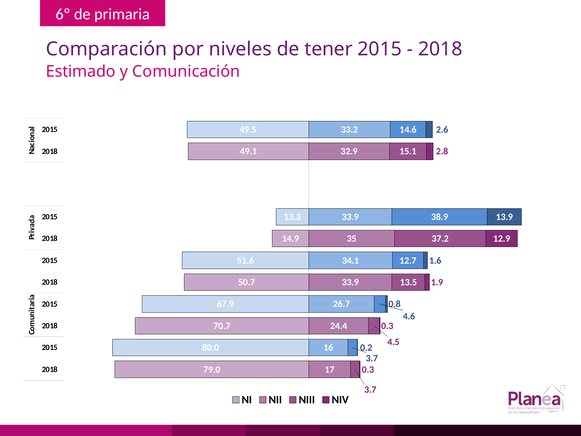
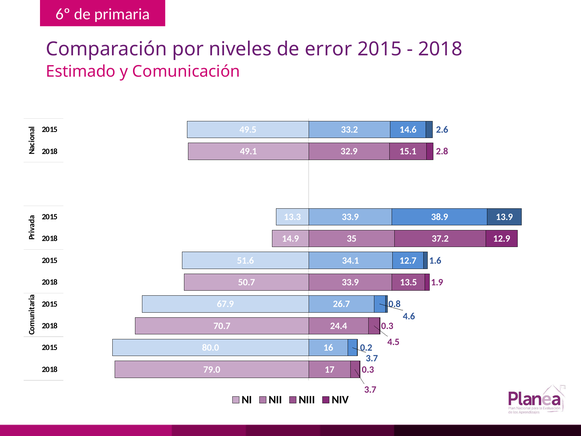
tener: tener -> error (328, 49)
